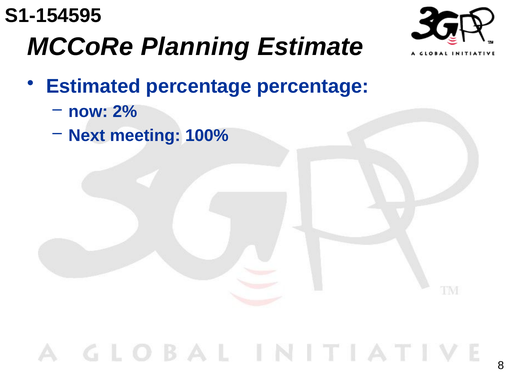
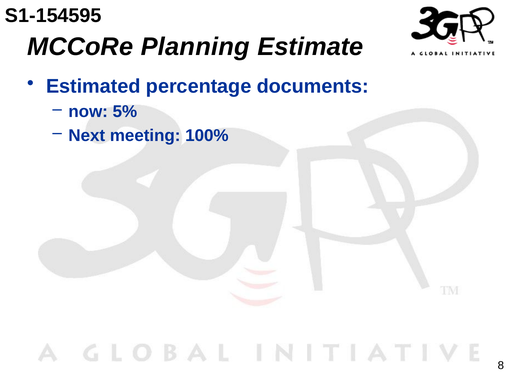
percentage percentage: percentage -> documents (313, 86)
2%: 2% -> 5% (125, 112)
